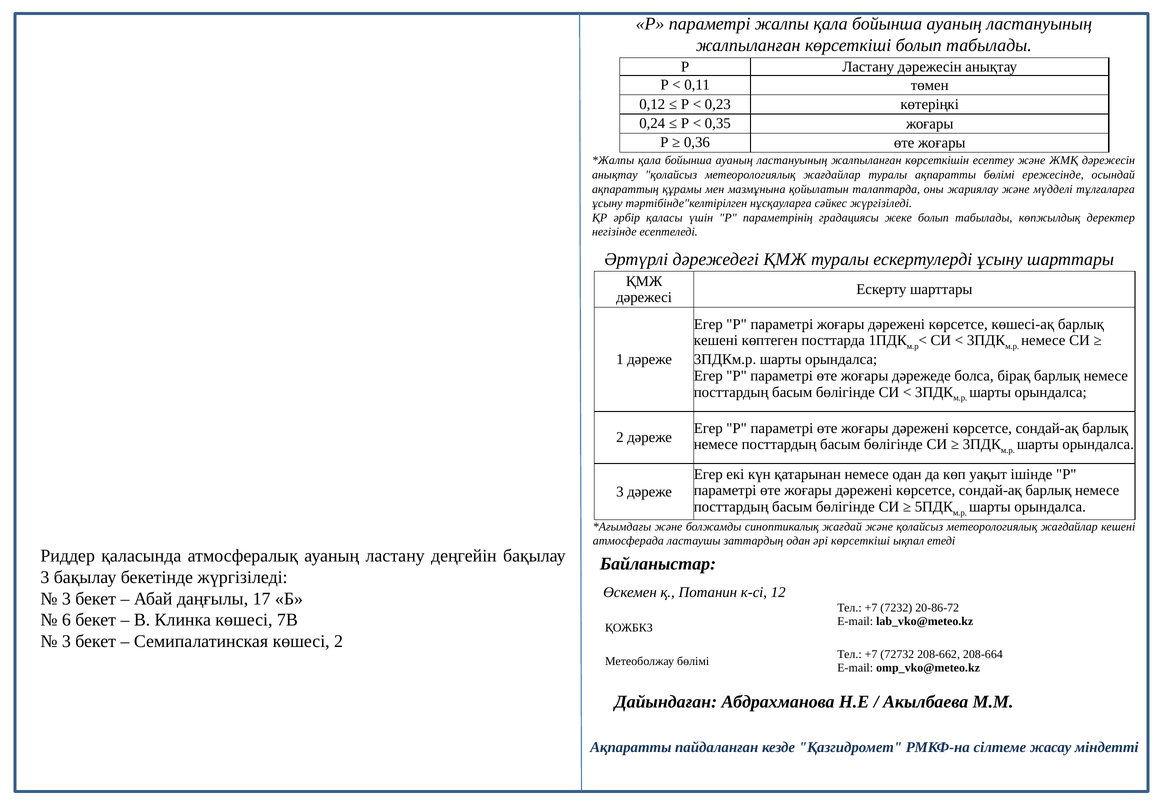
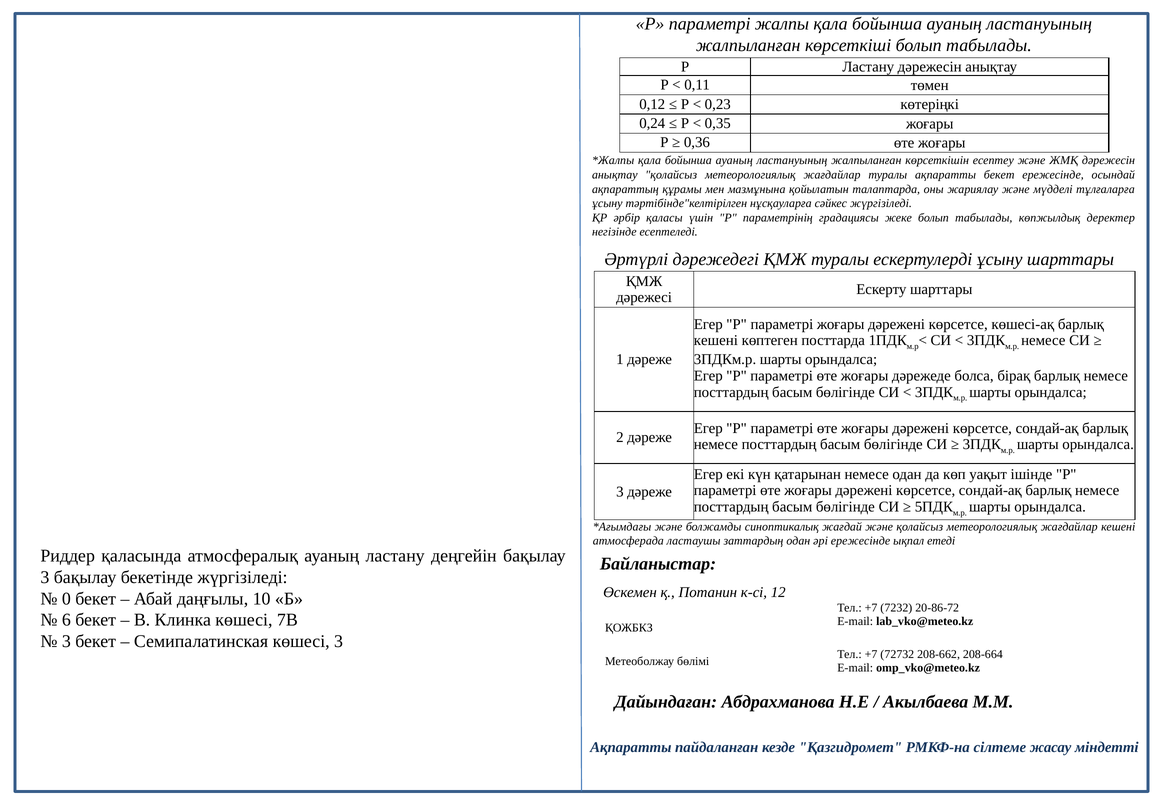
ақпаратты бөлімі: бөлімі -> бекет (999, 175)
әрі көрсеткіші: көрсеткіші -> ережесінде (861, 541)
3: 3 -> 0 (66, 599)
17: 17 -> 10 (262, 599)
көшесі 2: 2 -> 3 (339, 642)
